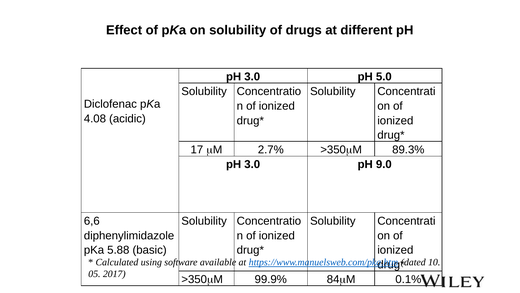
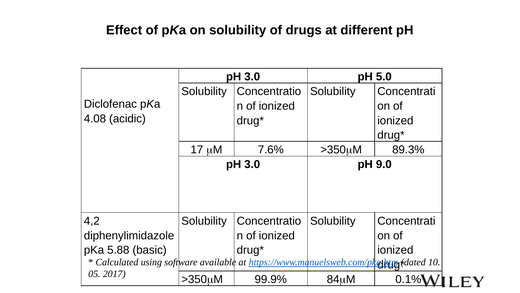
2.7%: 2.7% -> 7.6% (271, 150)
6,6: 6,6 -> 4,2 (92, 221)
